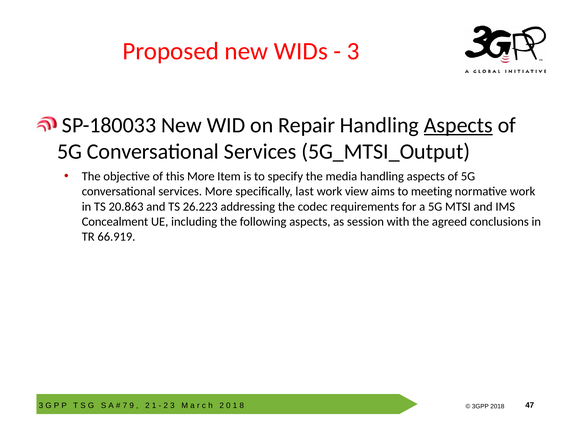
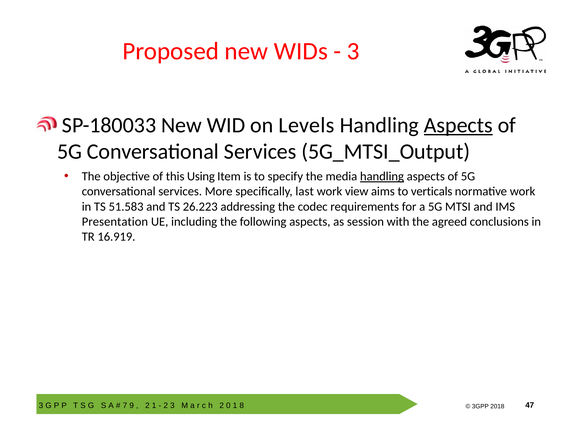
Repair: Repair -> Levels (306, 125)
this More: More -> Using (201, 176)
handling underline: none -> present (382, 176)
meeting: meeting -> verticals (432, 191)
20.863: 20.863 -> 51.583 (126, 206)
Concealment: Concealment -> Presentation (115, 222)
66.919: 66.919 -> 16.919 (116, 237)
